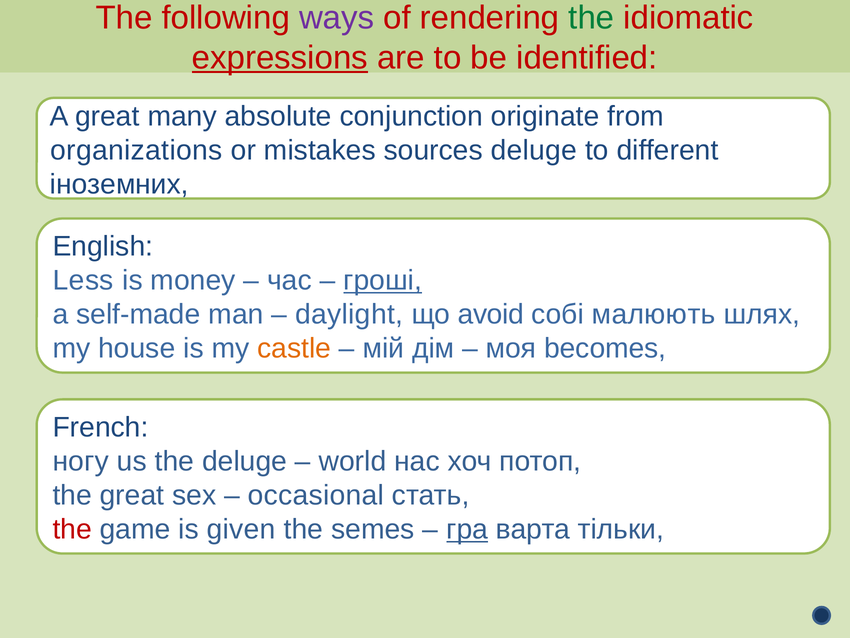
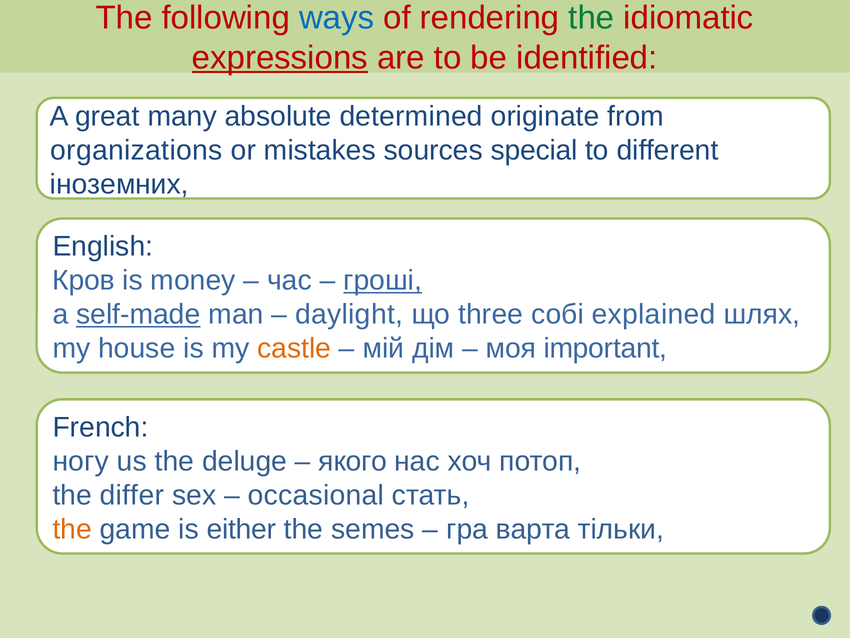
ways colour: purple -> blue (337, 18)
conjunction: conjunction -> determined (411, 116)
sources deluge: deluge -> special (534, 150)
Less: Less -> Кров (84, 280)
self-made underline: none -> present (138, 314)
avoid: avoid -> three (491, 314)
малюють: малюють -> explained (654, 314)
becomes: becomes -> important (605, 348)
world: world -> якого (353, 461)
the great: great -> differ (132, 495)
the colour: red -> orange (72, 529)
given: given -> either (242, 529)
гра underline: present -> none (467, 529)
